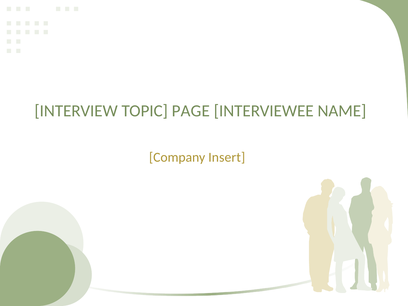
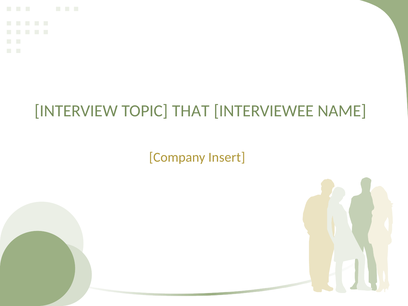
PAGE: PAGE -> THAT (191, 111)
